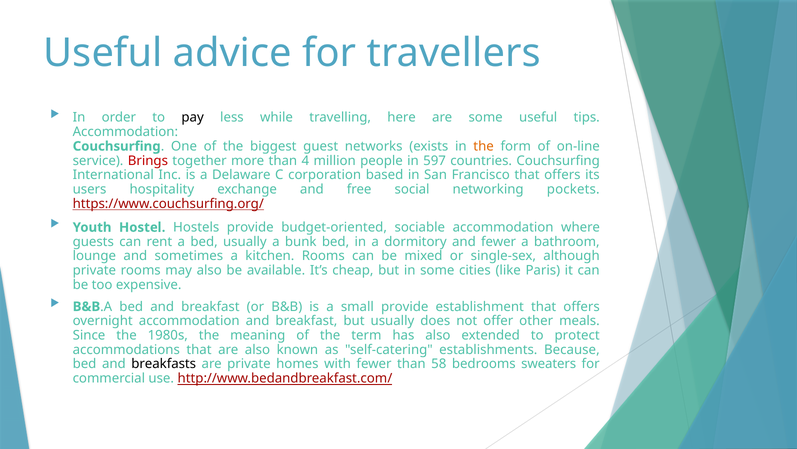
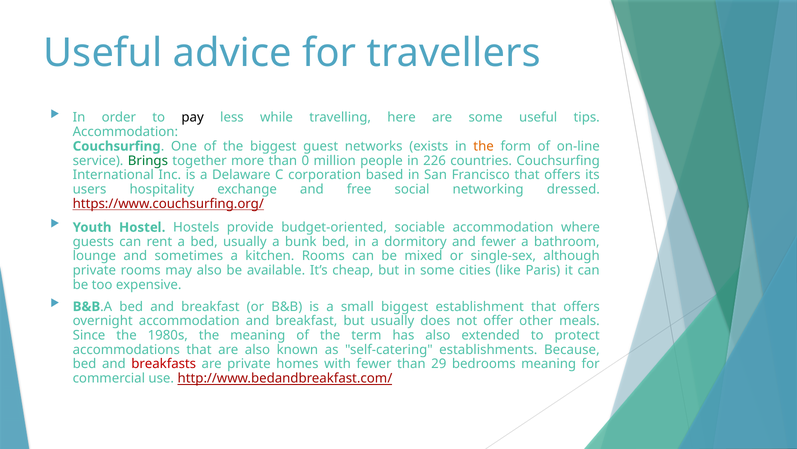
Brings colour: red -> green (148, 160)
4: 4 -> 0 (305, 160)
597: 597 -> 226 (435, 160)
pockets: pockets -> dressed (573, 189)
small provide: provide -> biggest (405, 306)
breakfasts colour: black -> red (164, 363)
58: 58 -> 29 (439, 363)
bedrooms sweaters: sweaters -> meaning (549, 363)
